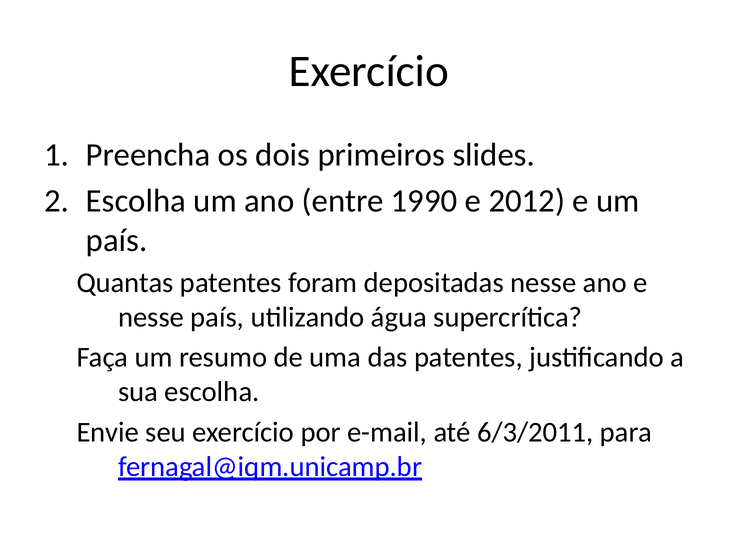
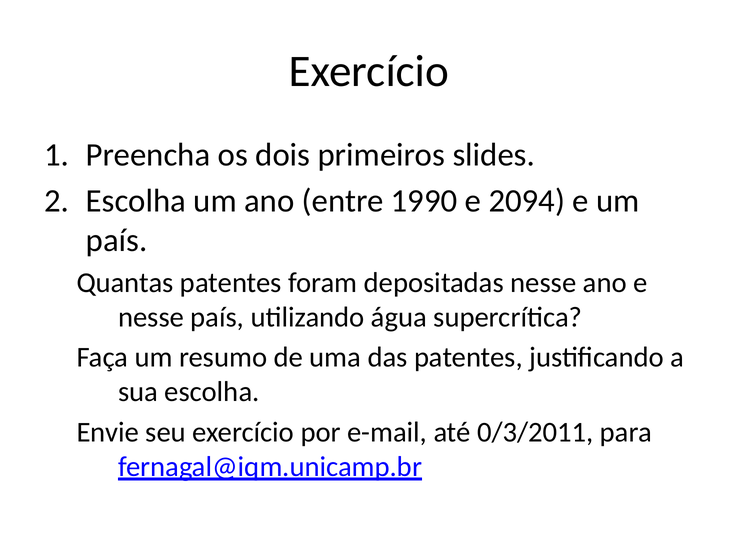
2012: 2012 -> 2094 (527, 201)
6/3/2011: 6/3/2011 -> 0/3/2011 (535, 432)
